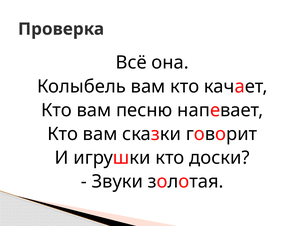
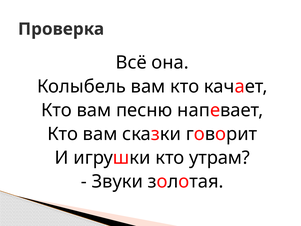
доски: доски -> утрам (220, 158)
